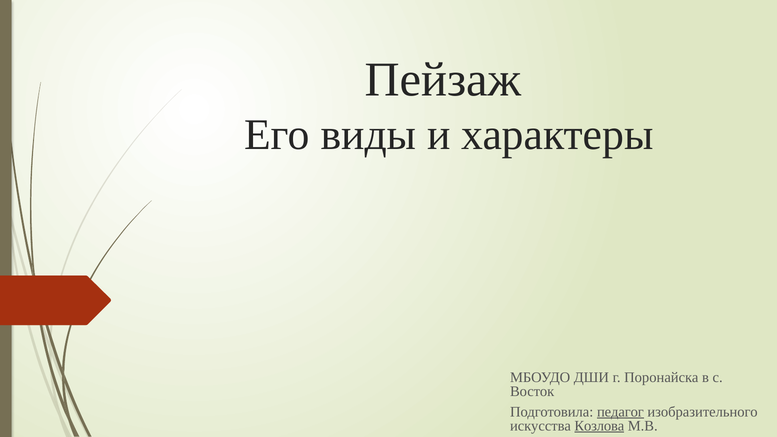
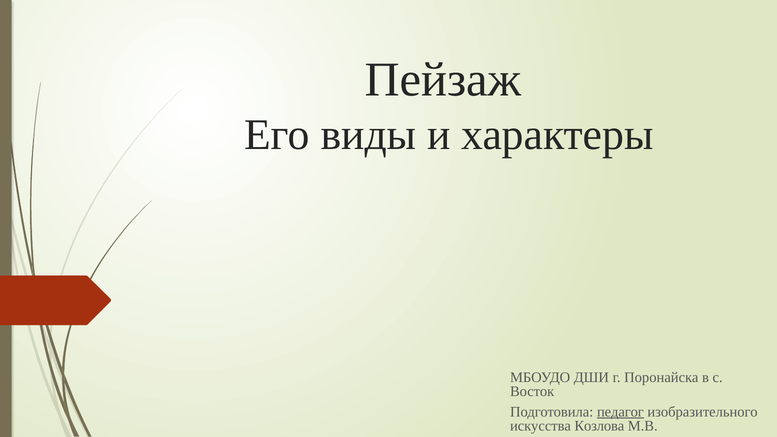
Козлова underline: present -> none (599, 426)
